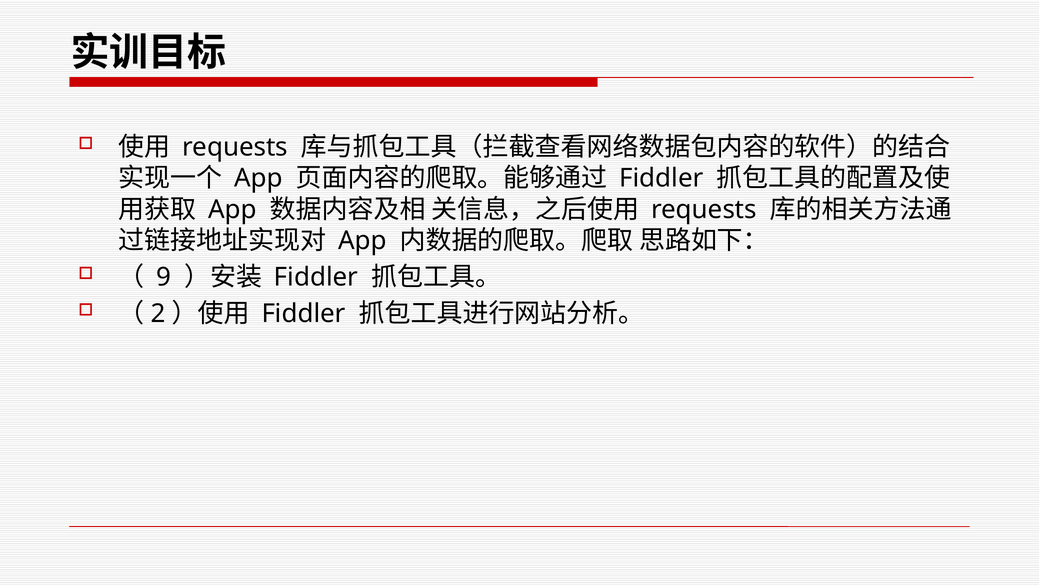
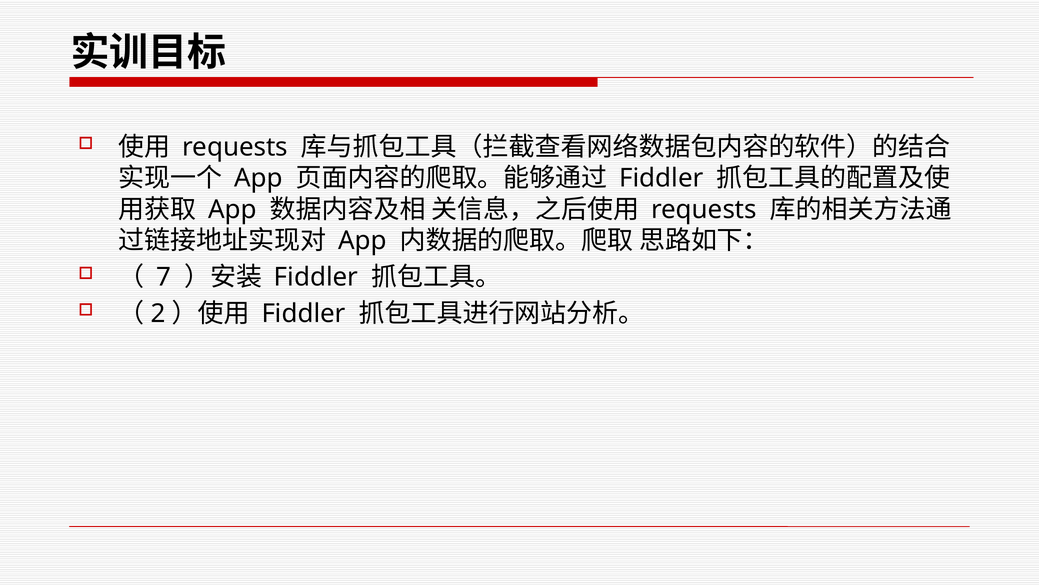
9: 9 -> 7 (164, 277)
